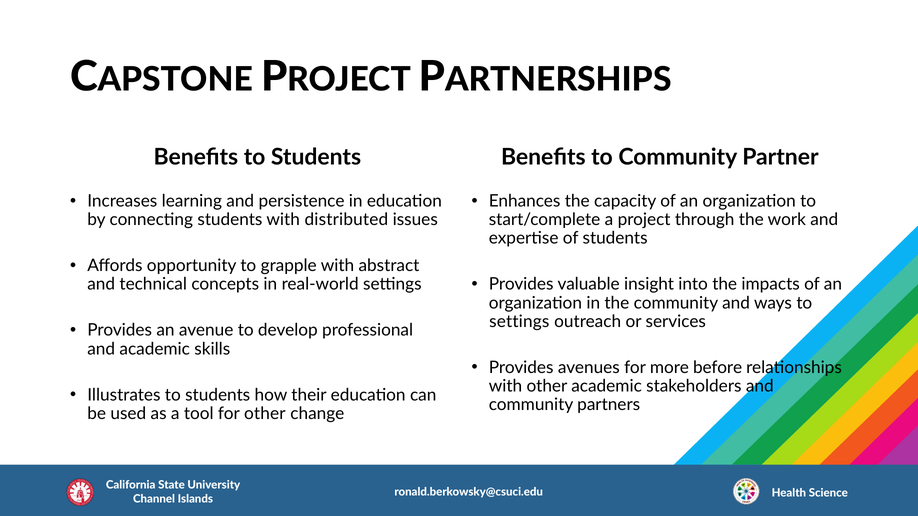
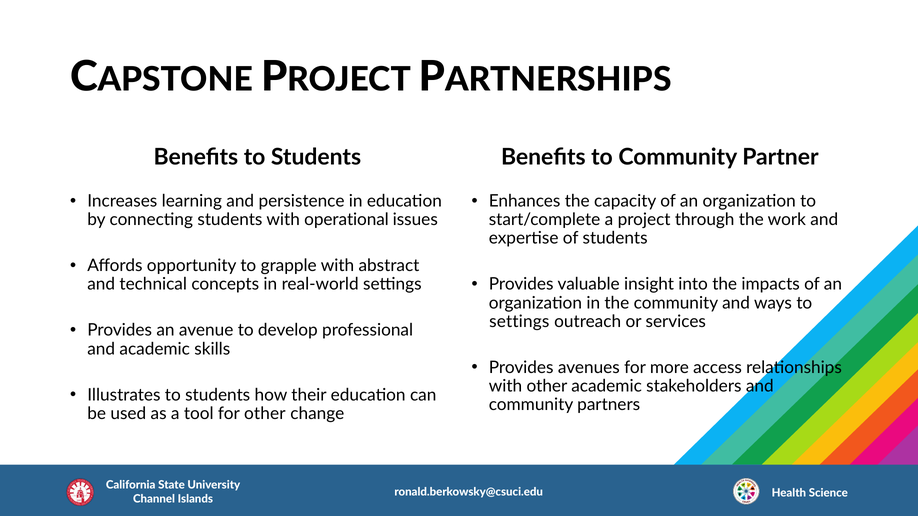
distributed: distributed -> operational (347, 220)
before: before -> access (718, 368)
